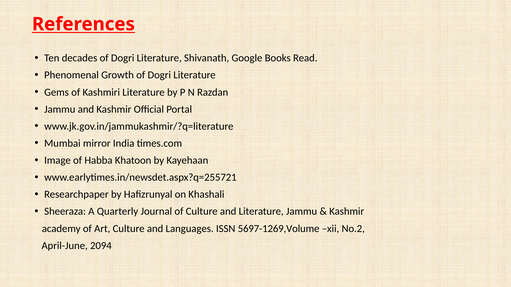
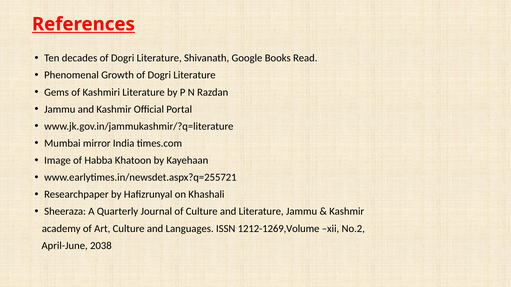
5697-1269,Volume: 5697-1269,Volume -> 1212-1269,Volume (279, 229)
2094: 2094 -> 2038 (101, 246)
